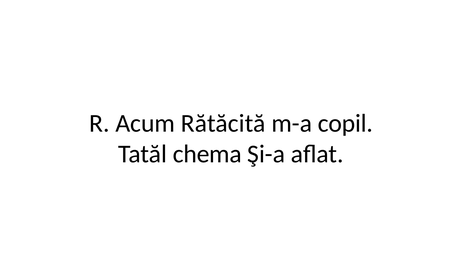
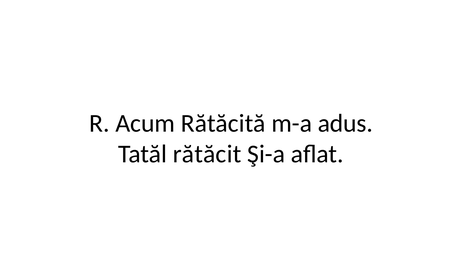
copil: copil -> adus (345, 123)
chema: chema -> rătăcit (207, 154)
